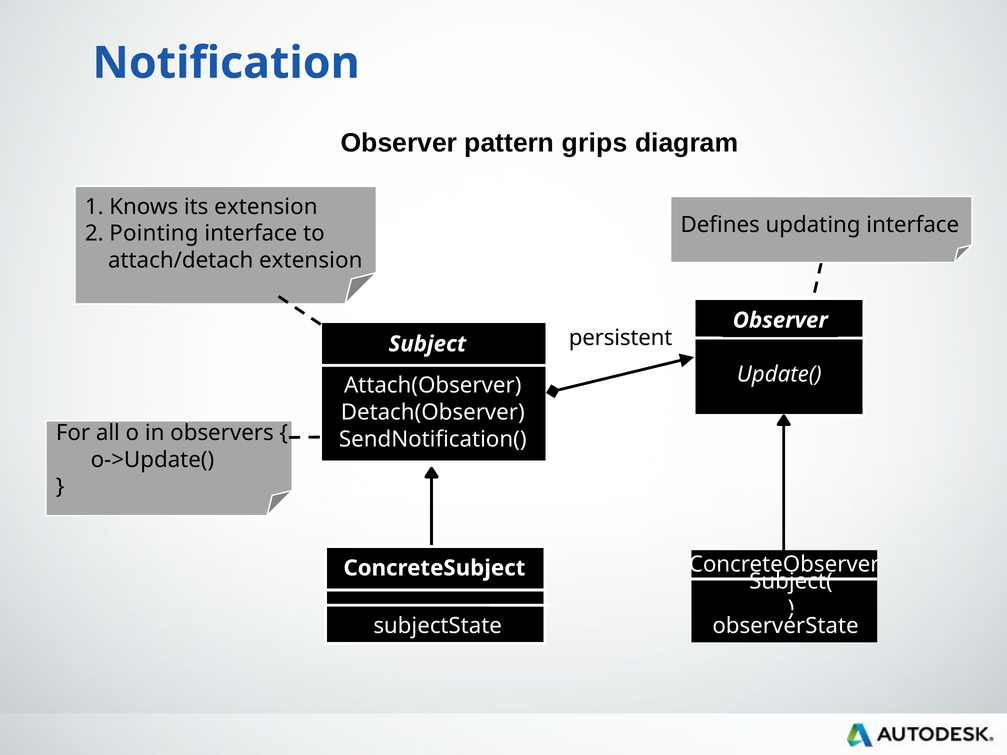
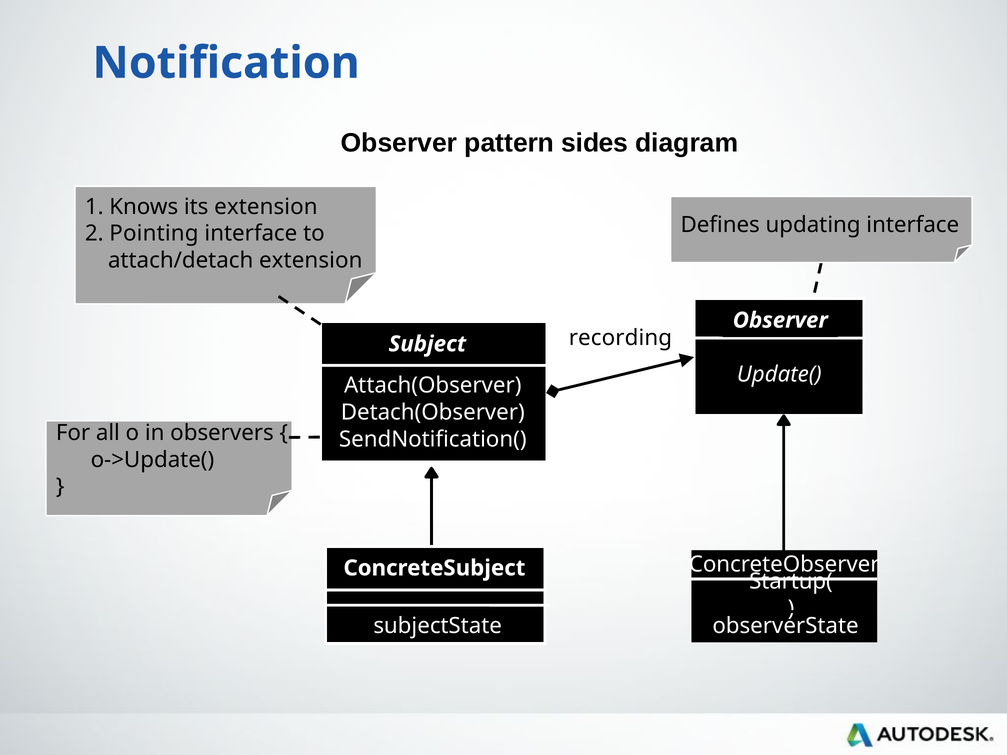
grips: grips -> sides (595, 143)
persistent: persistent -> recording (620, 338)
Subject(: Subject( -> Startup( (791, 582)
